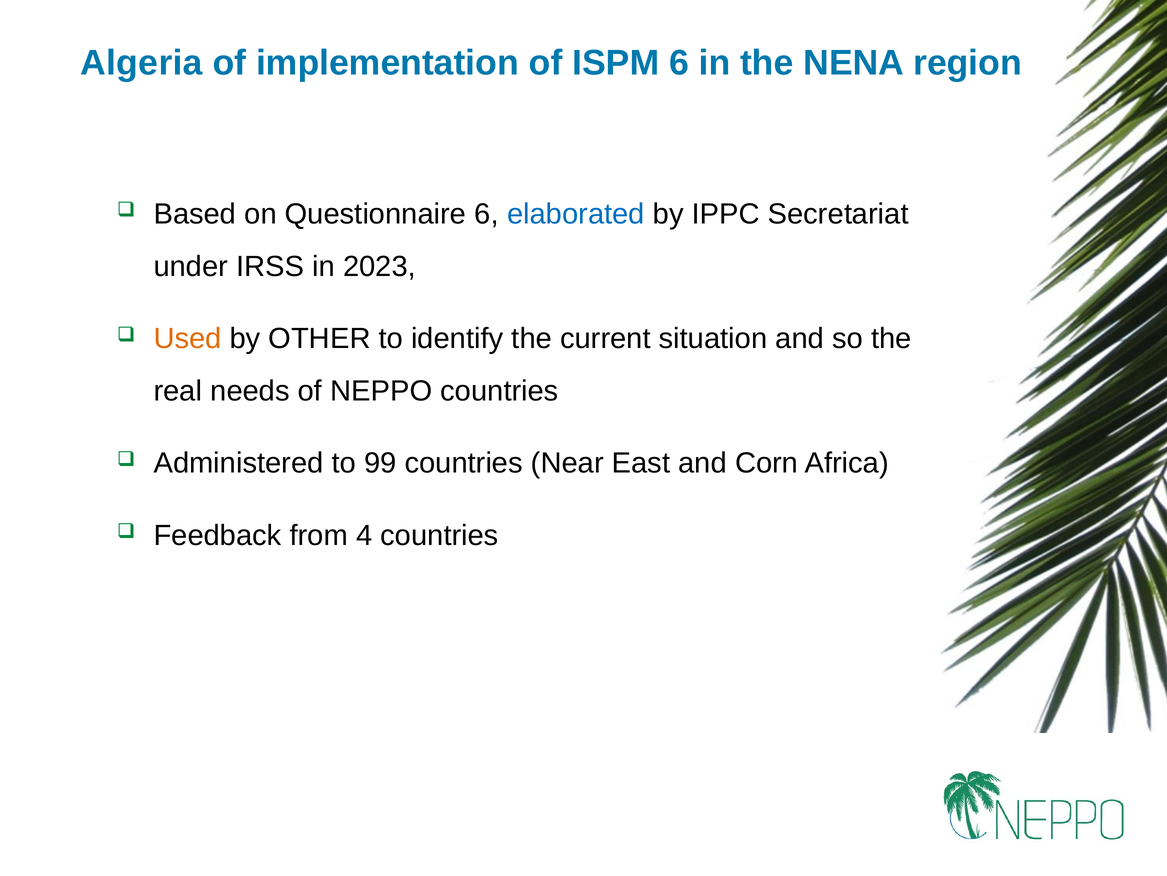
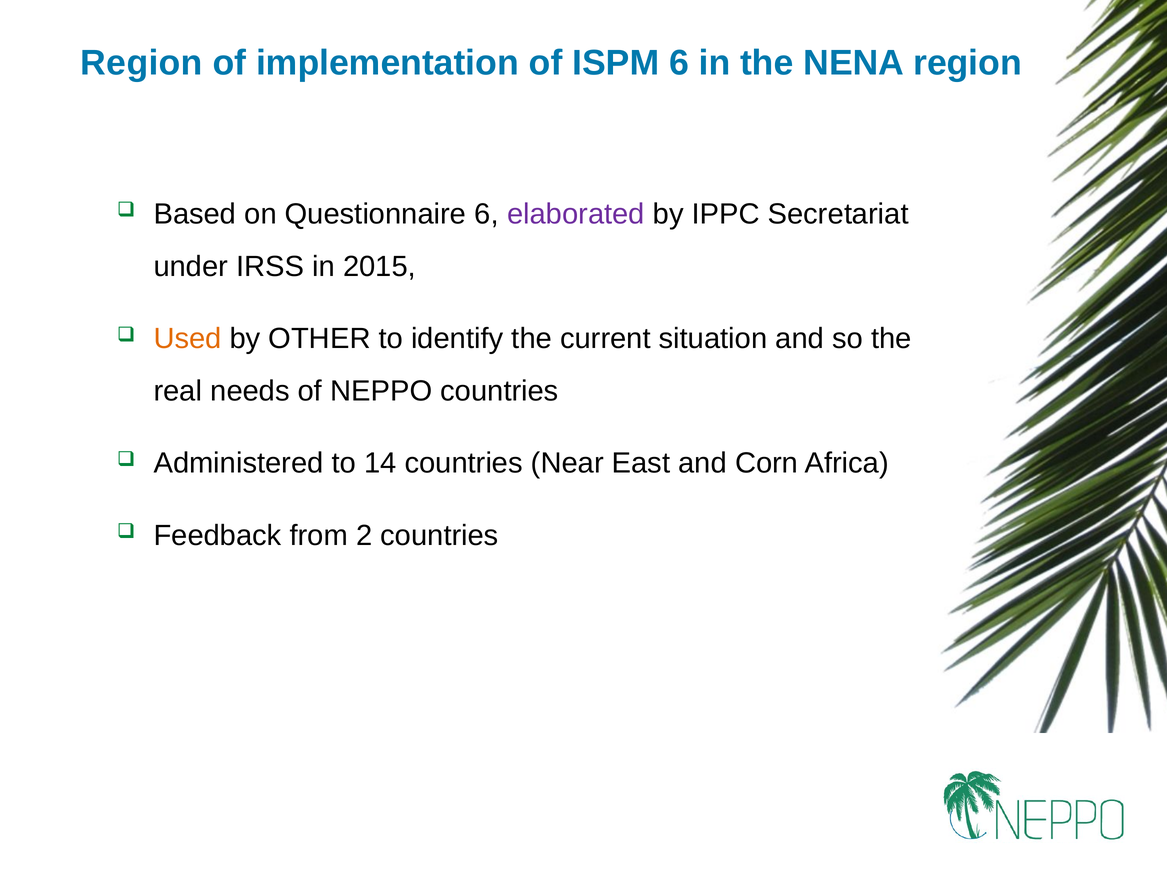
Algeria: Algeria -> Region (141, 63)
elaborated colour: blue -> purple (576, 214)
2023: 2023 -> 2015 (379, 266)
99: 99 -> 14 (380, 463)
4: 4 -> 2 (364, 535)
